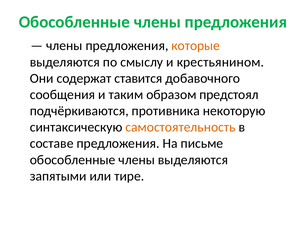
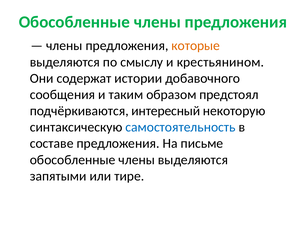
ставится: ставится -> истории (138, 79)
противника: противника -> интересный (166, 111)
самостоятельность colour: orange -> blue (180, 127)
